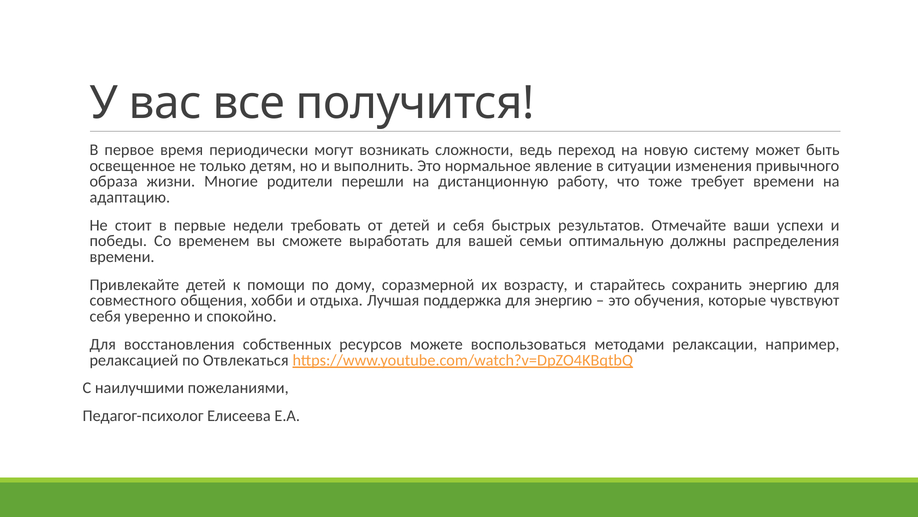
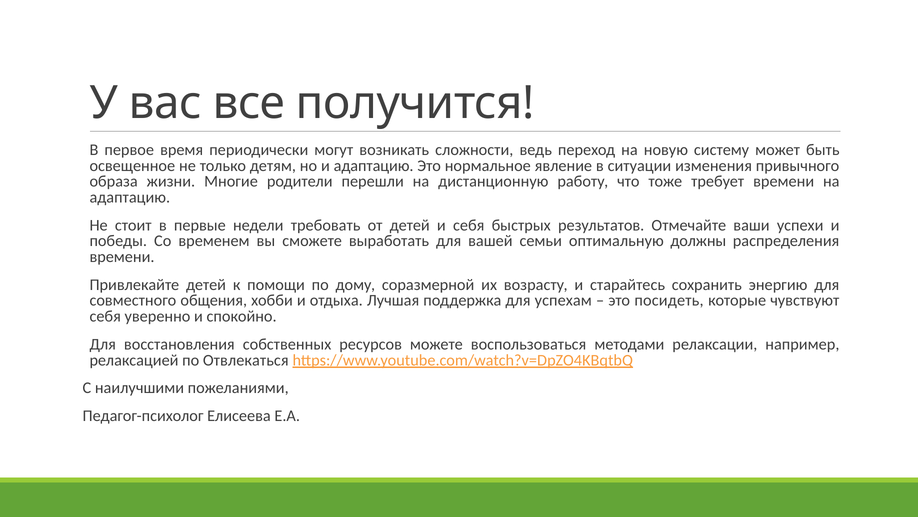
и выполнить: выполнить -> адаптацию (374, 166)
для энергию: энергию -> успехам (563, 300)
обучения: обучения -> посидеть (669, 300)
